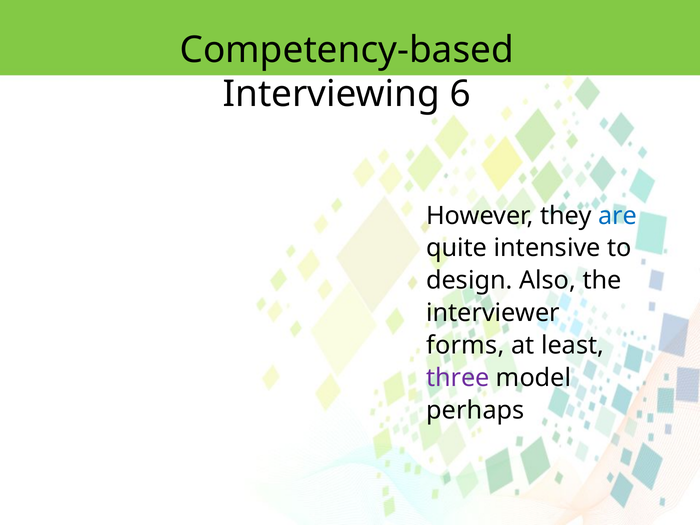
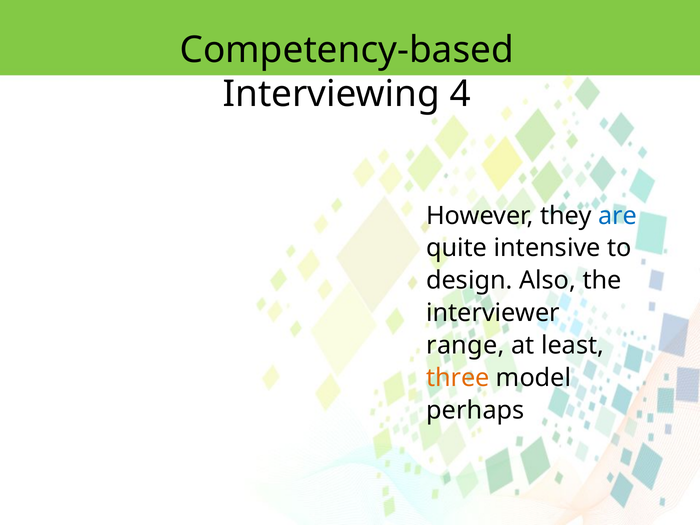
6: 6 -> 4 (460, 94)
forms: forms -> range (465, 345)
three colour: purple -> orange (458, 378)
